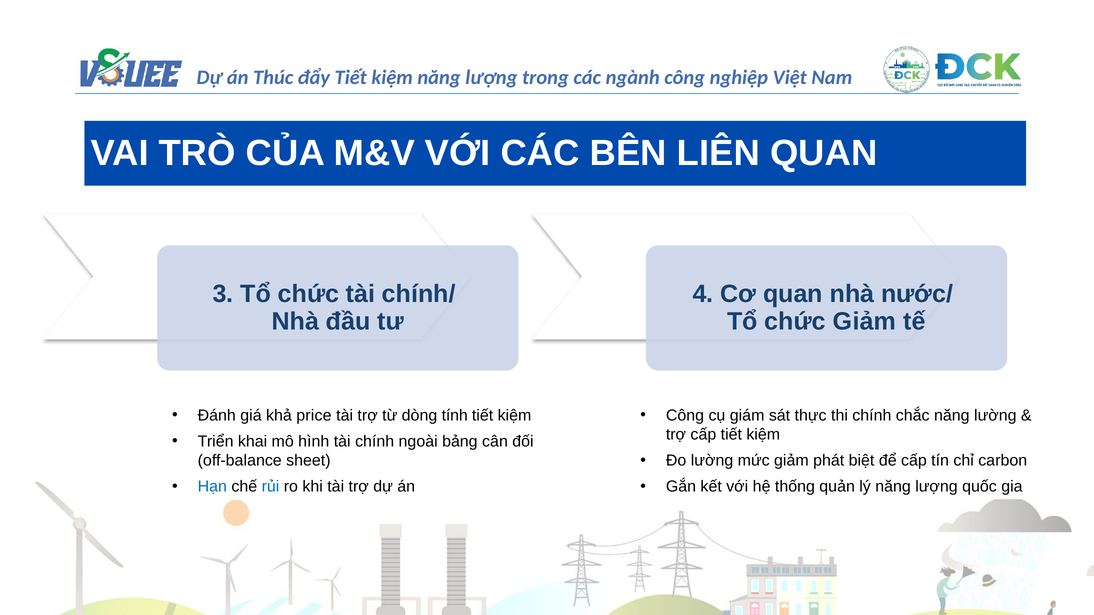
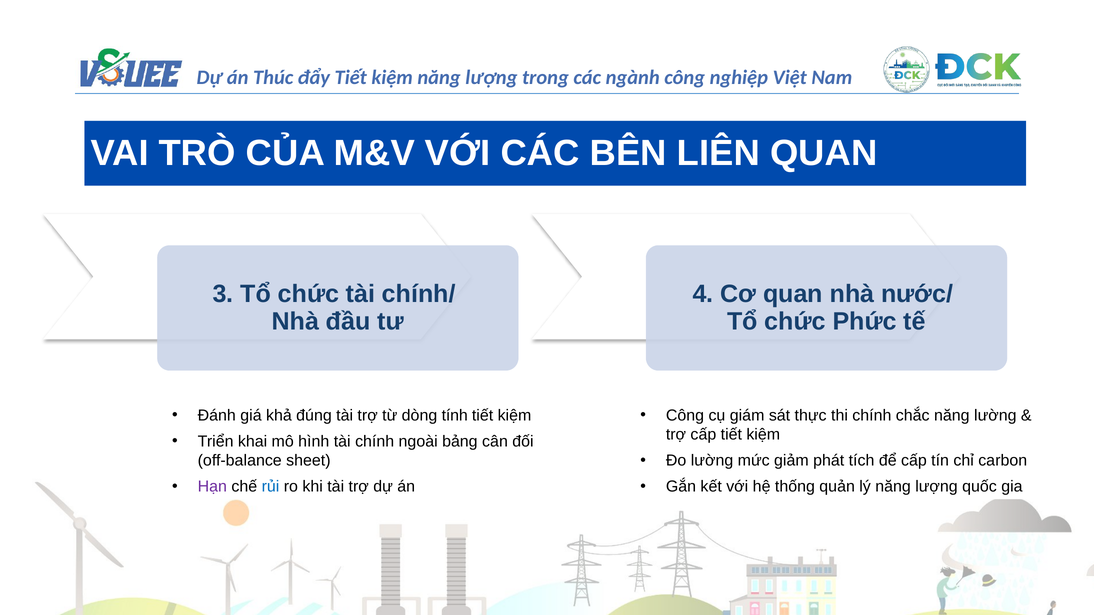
chức Giảm: Giảm -> Phức (865, 321)
price: price -> đúng (314, 416)
biệt: biệt -> tích (862, 461)
Hạn colour: blue -> purple (212, 487)
